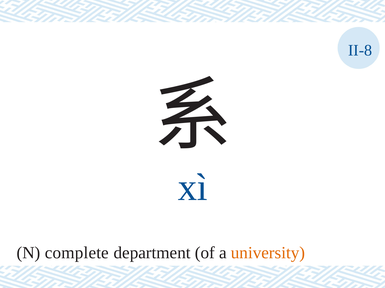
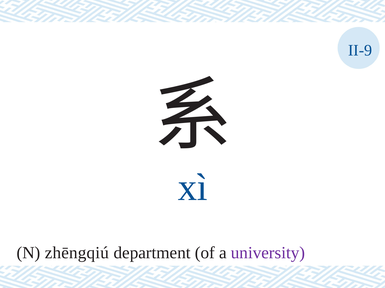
II-8: II-8 -> II-9 (360, 50)
complete: complete -> zhēngqiú (77, 253)
university colour: orange -> purple (268, 253)
